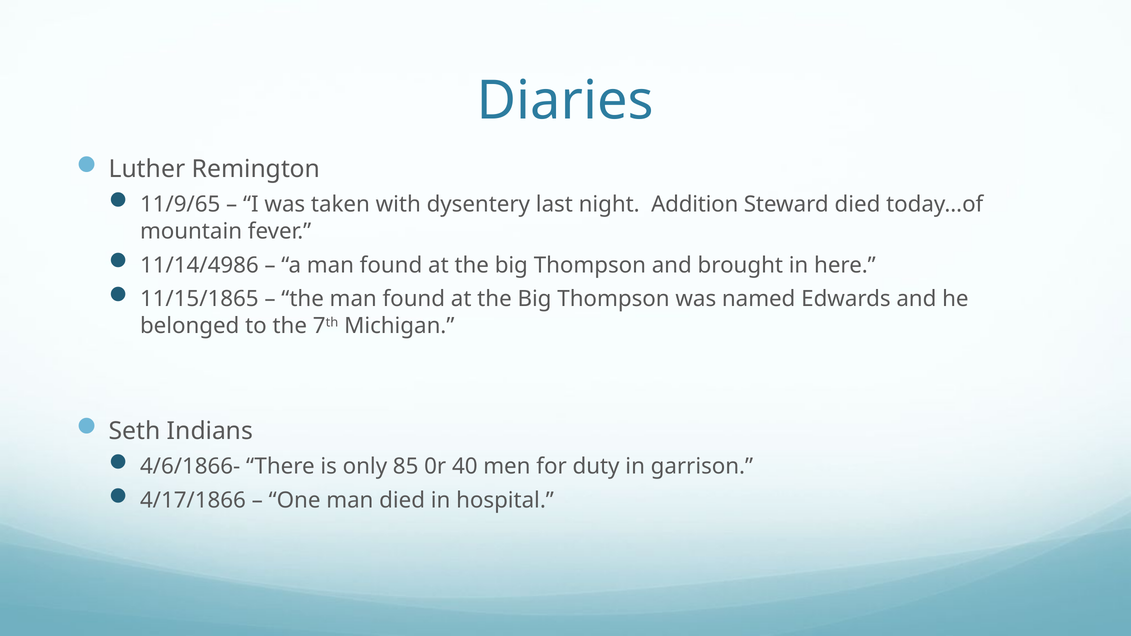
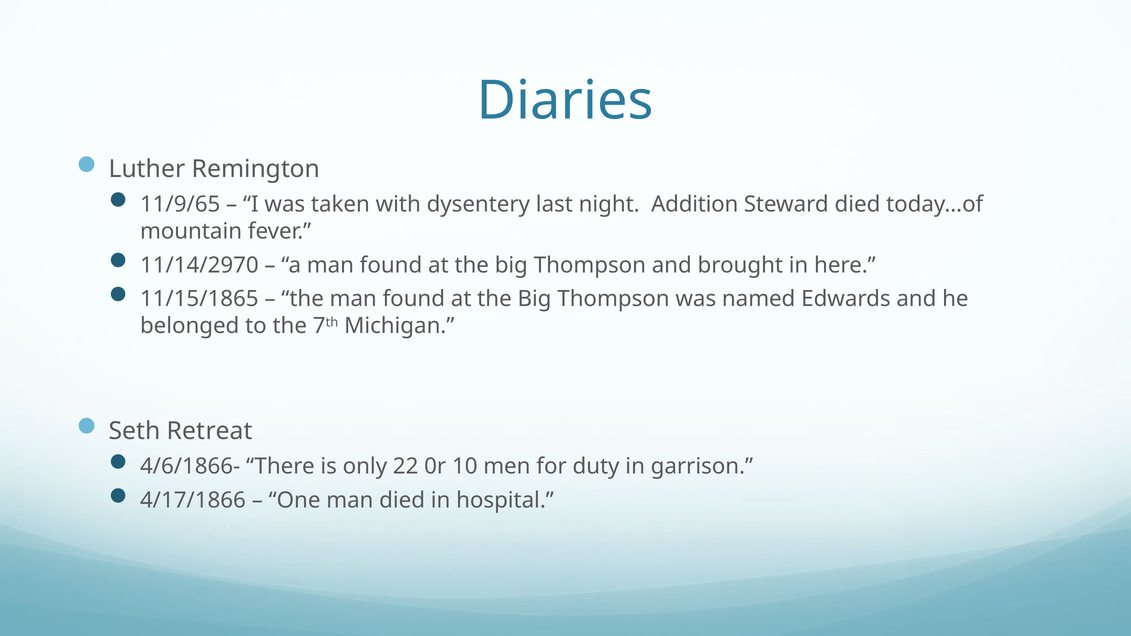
11/14/4986: 11/14/4986 -> 11/14/2970 (199, 265)
Indians: Indians -> Retreat (210, 431)
85: 85 -> 22 (406, 466)
40: 40 -> 10 (465, 466)
